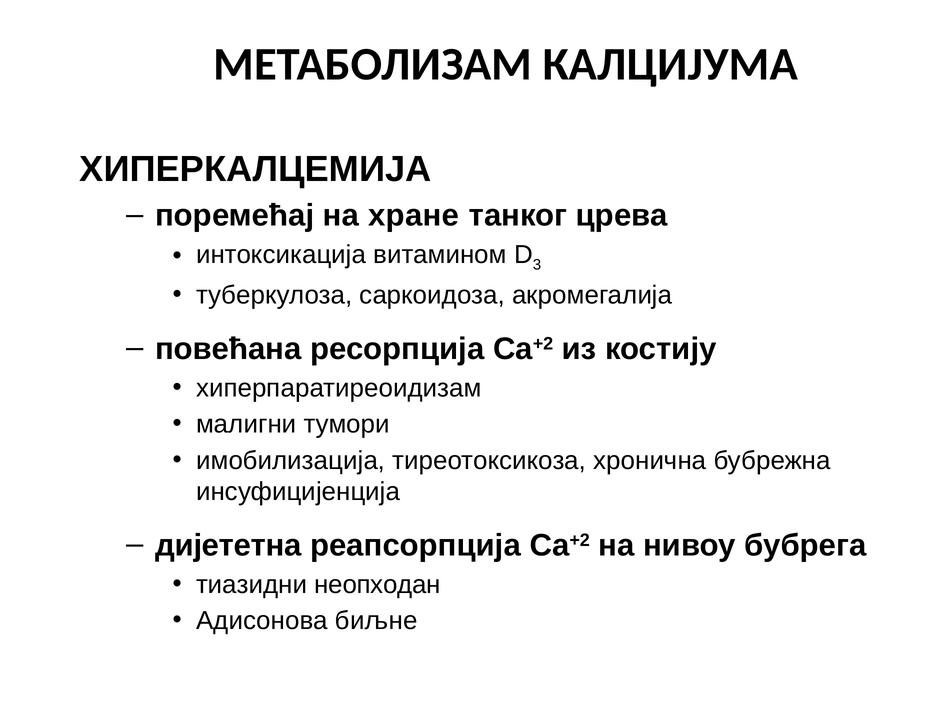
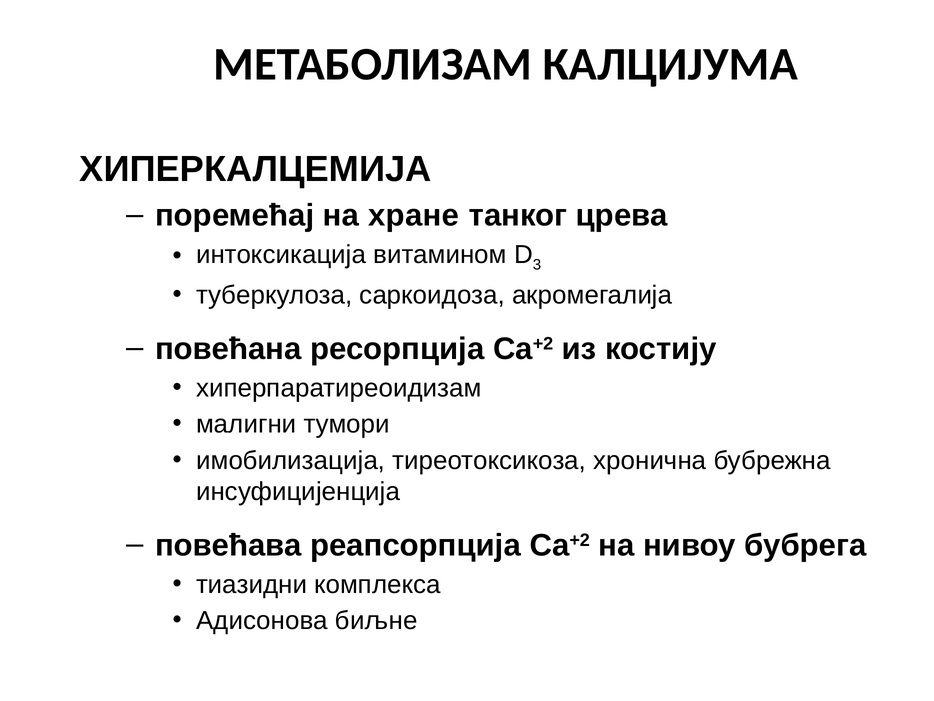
дијететна: дијететна -> повећава (228, 545)
неопходан: неопходан -> комплекса (377, 584)
